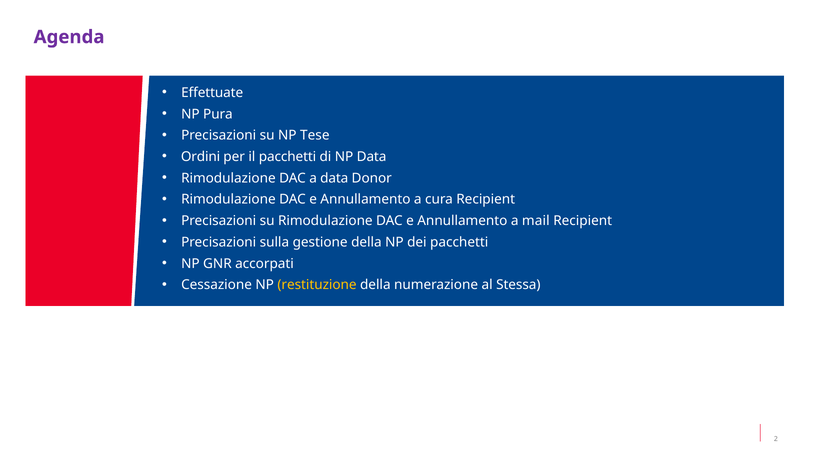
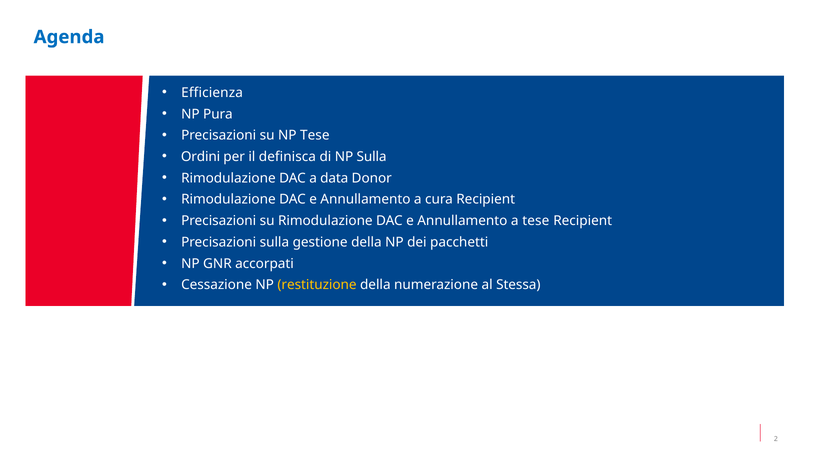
Agenda colour: purple -> blue (69, 37)
Effettuate: Effettuate -> Efficienza (212, 93)
il pacchetti: pacchetti -> definisca (287, 157)
NP Data: Data -> Sulla (372, 157)
a mail: mail -> tese (536, 221)
